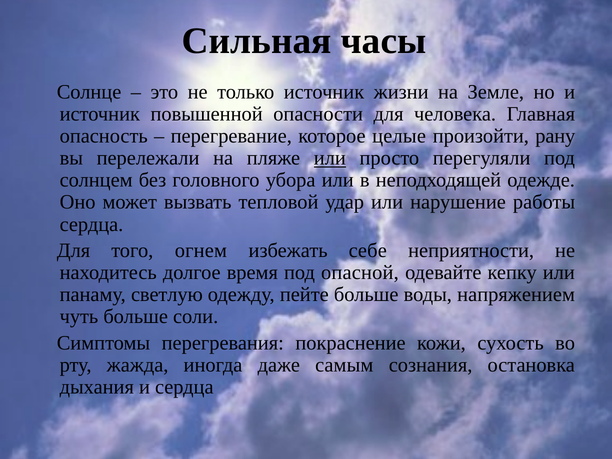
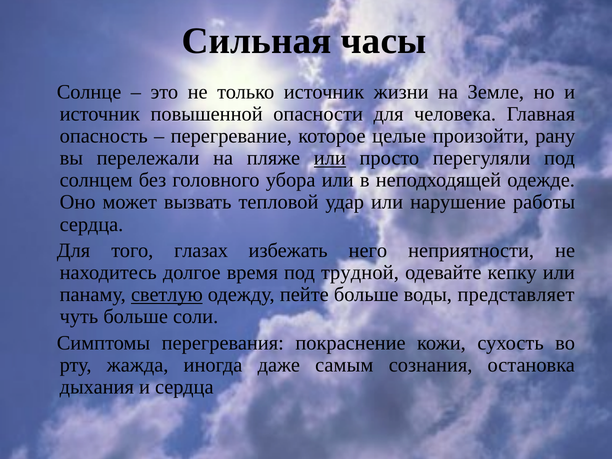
огнем: огнем -> глазах (201, 251)
себе: себе -> него (368, 251)
опасной: опасной -> трудной (360, 273)
светлую underline: none -> present (167, 295)
напряжением: напряжением -> представляет (516, 295)
